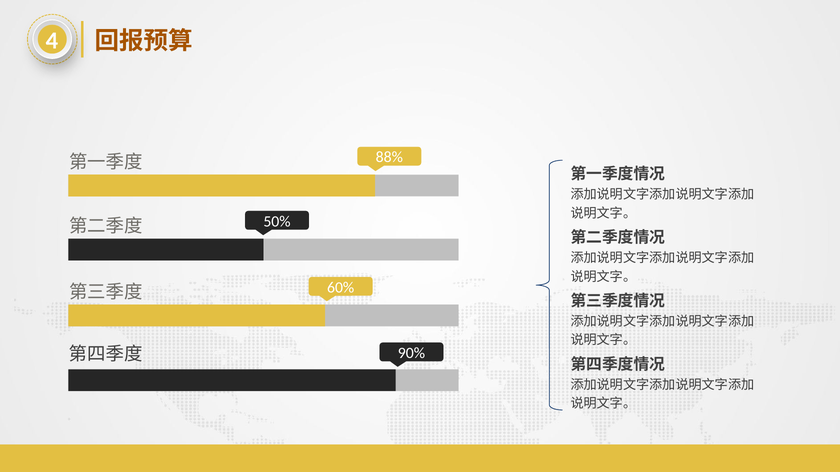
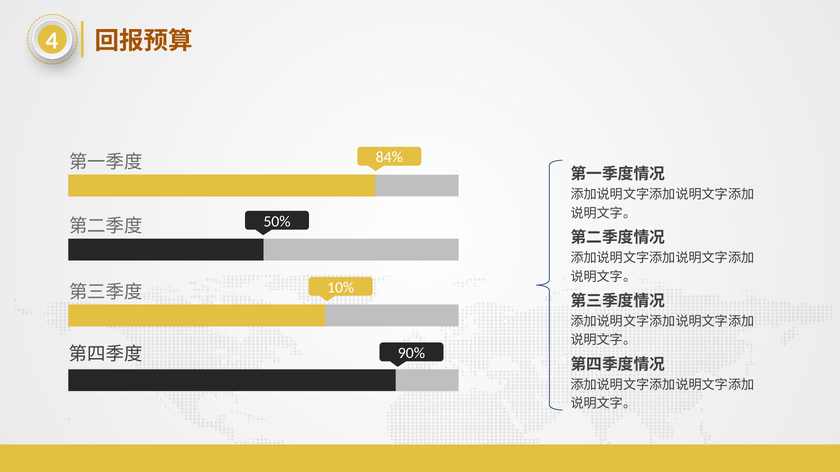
88%: 88% -> 84% (389, 157)
60%: 60% -> 10% (341, 288)
